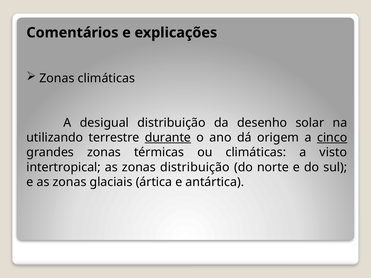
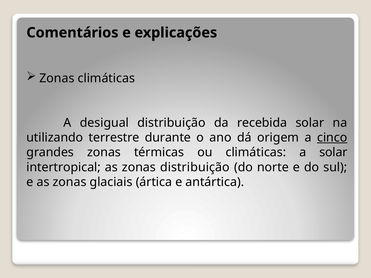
desenho: desenho -> recebida (262, 123)
durante underline: present -> none (168, 138)
a visto: visto -> solar (333, 153)
